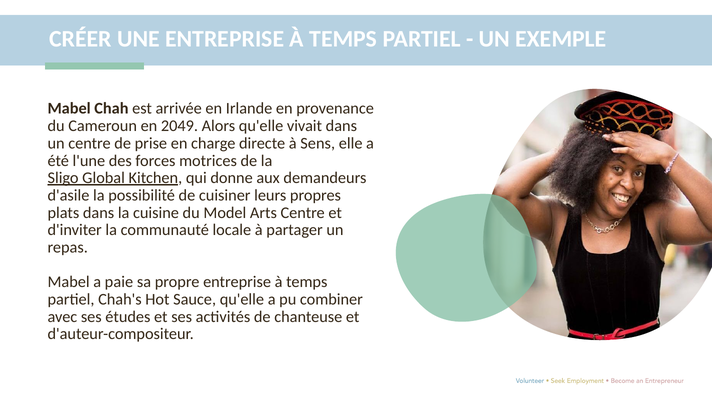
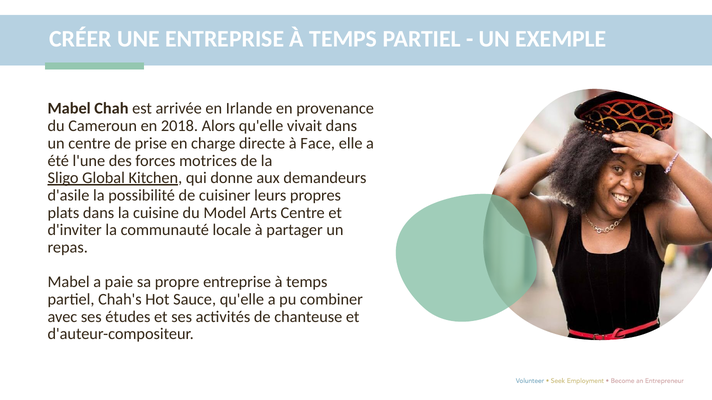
2049: 2049 -> 2018 (179, 126)
Sens: Sens -> Face (318, 143)
